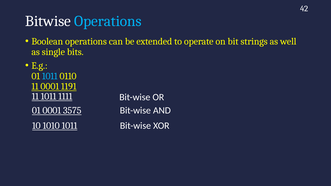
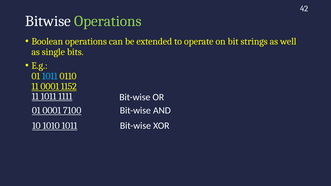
Operations colour: light blue -> light green (108, 21)
1191: 1191 -> 1152 (69, 87)
3575: 3575 -> 7100 (72, 111)
